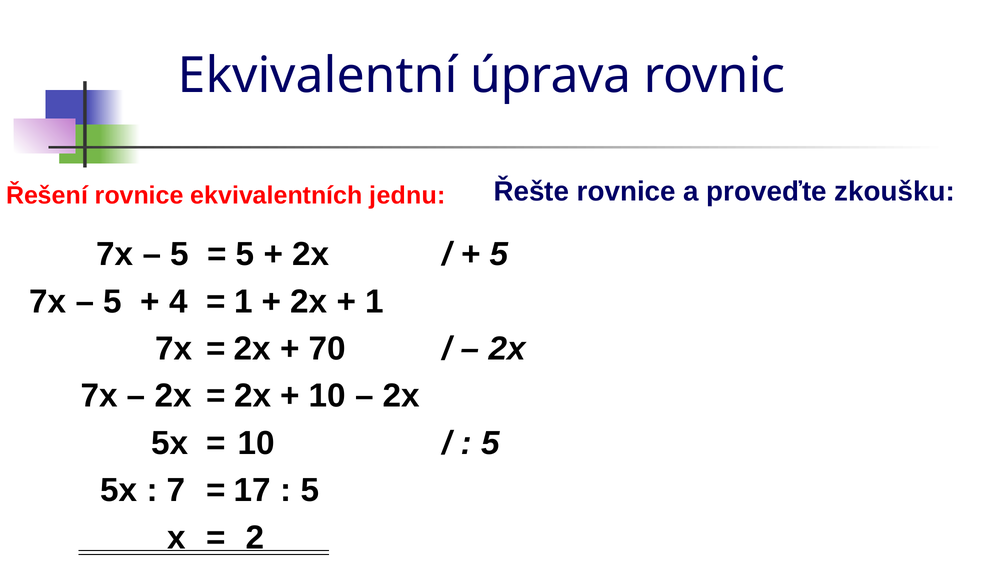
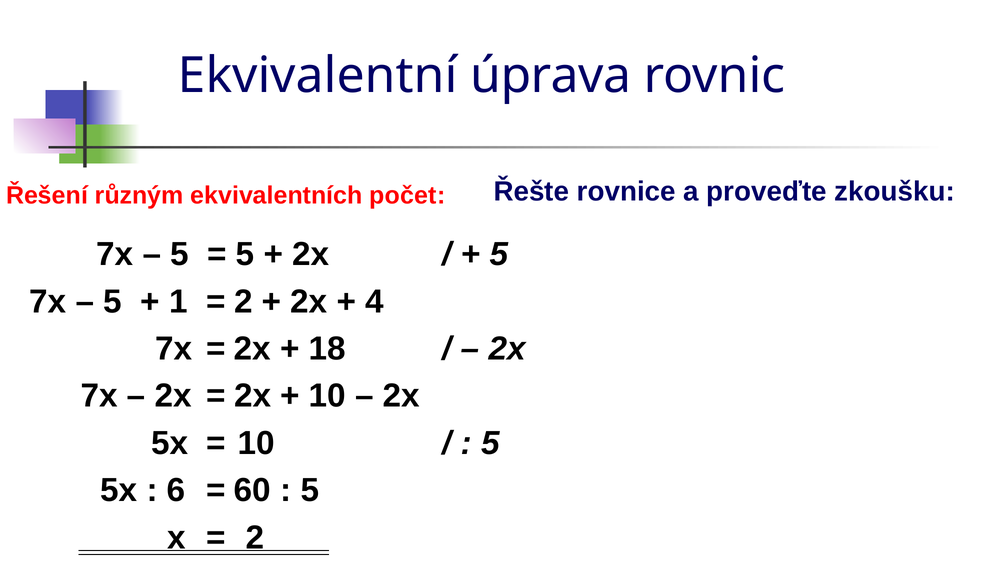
Řešení rovnice: rovnice -> různým (139, 196)
jednu: jednu -> počet (407, 196)
4: 4 -> 1 (178, 302)
1: 1 -> 2 (243, 302)
1: 1 -> 4 (375, 302)
70: 70 -> 18 (327, 349)
7: 7 -> 6 (176, 490)
17: 17 -> 60 (252, 490)
